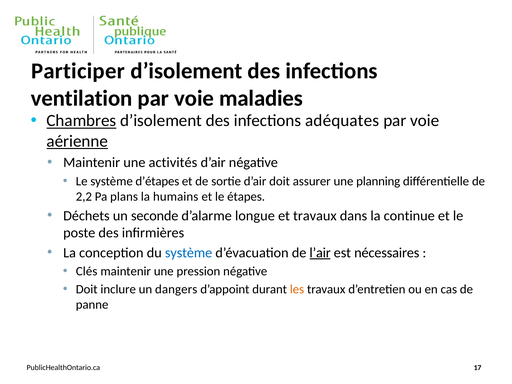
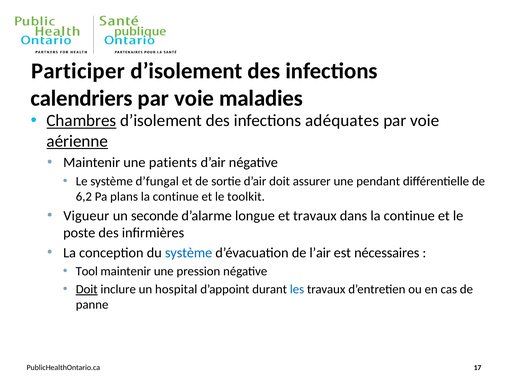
ventilation: ventilation -> calendriers (82, 98)
activités: activités -> patients (173, 163)
d’étapes: d’étapes -> d’fungal (157, 181)
planning: planning -> pendant (378, 181)
2,2: 2,2 -> 6,2 (84, 197)
humains: humains -> continue (176, 197)
étapes: étapes -> toolkit (246, 197)
Déchets: Déchets -> Vigueur (86, 216)
l’air underline: present -> none (320, 253)
Clés: Clés -> Tool (87, 271)
Doit underline: none -> present (87, 289)
dangers: dangers -> hospital (176, 289)
les colour: orange -> blue (297, 289)
